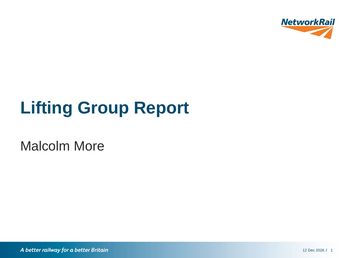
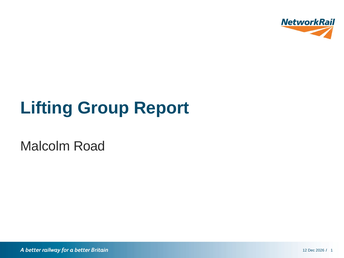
More: More -> Road (89, 146)
